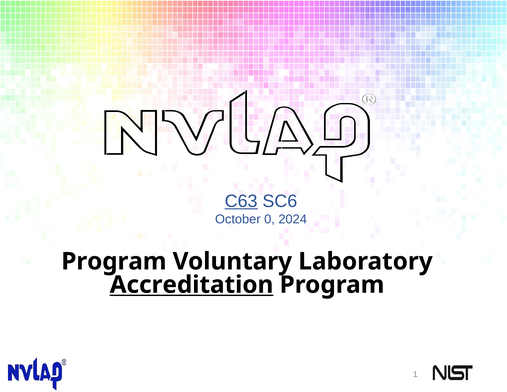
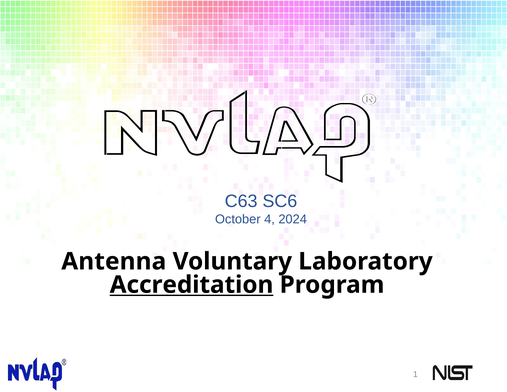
C63 underline: present -> none (241, 201)
0: 0 -> 4 (270, 219)
Program: Program -> Antenna (114, 261)
